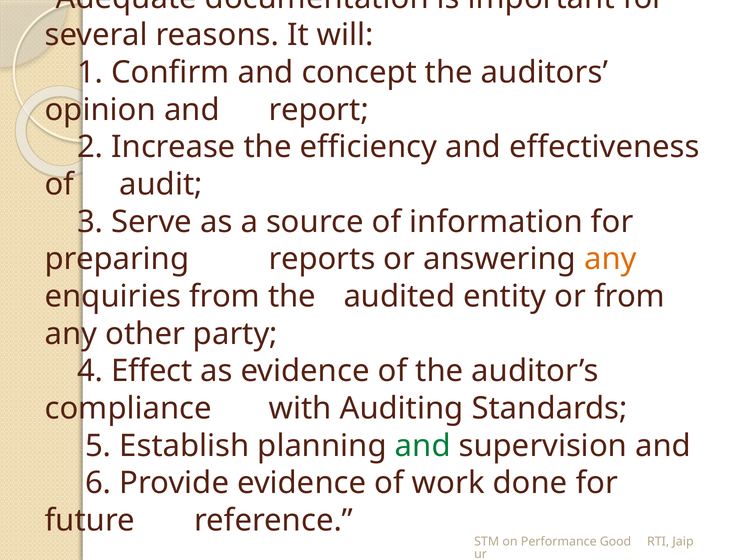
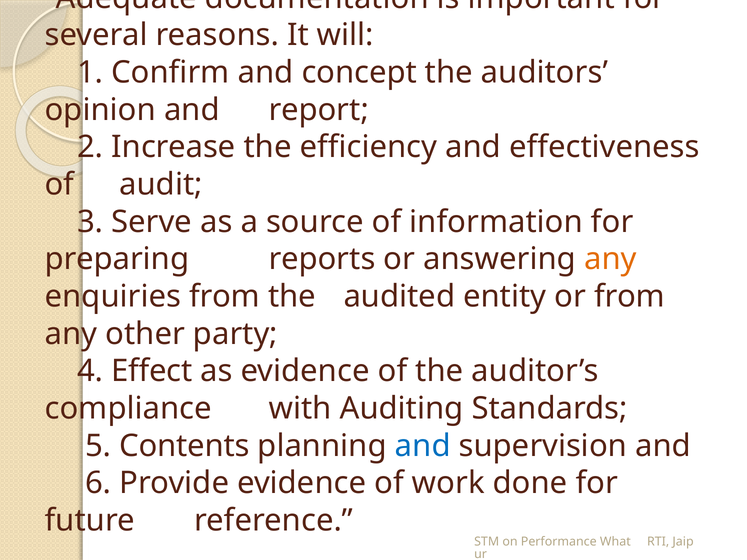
Establish: Establish -> Contents (184, 446)
and colour: green -> blue (423, 446)
Good: Good -> What (615, 542)
